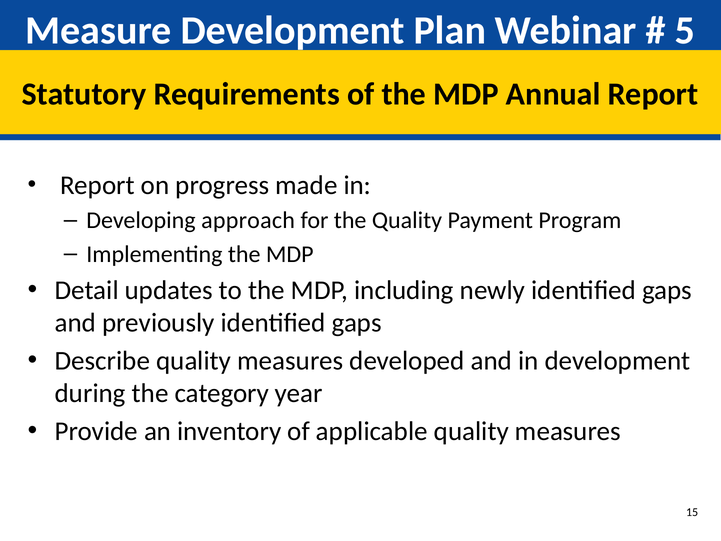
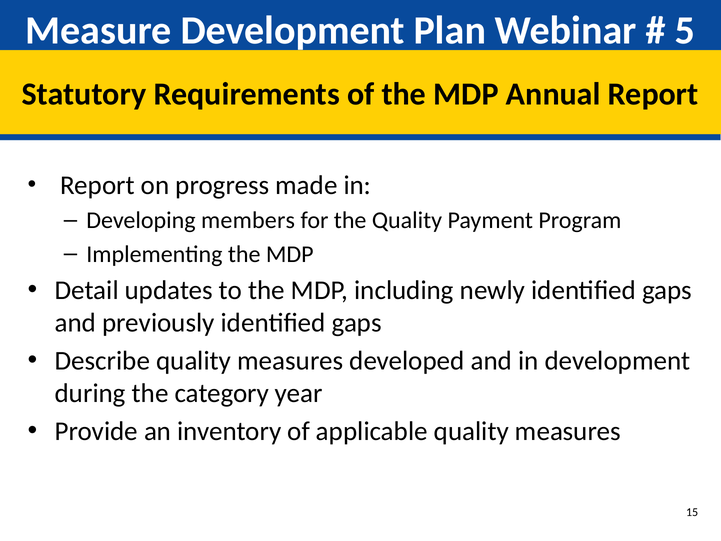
approach: approach -> members (248, 220)
